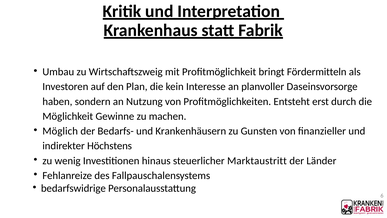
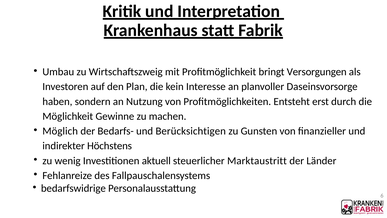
Fördermitteln: Fördermitteln -> Versorgungen (317, 72)
Krankenhäusern: Krankenhäusern -> Berücksichtigen (191, 131)
hinaus: hinaus -> aktuell (156, 161)
